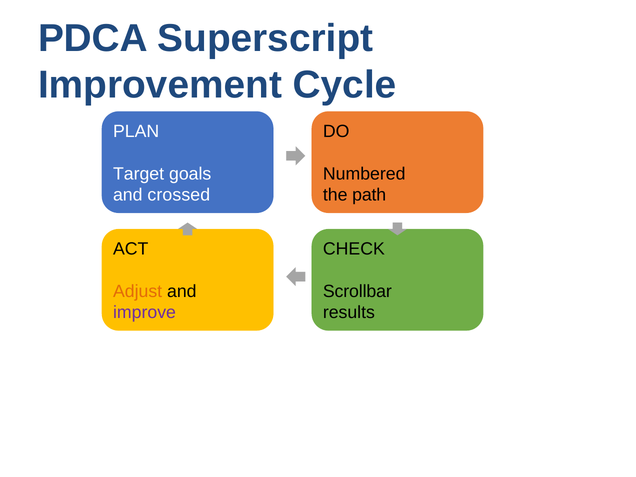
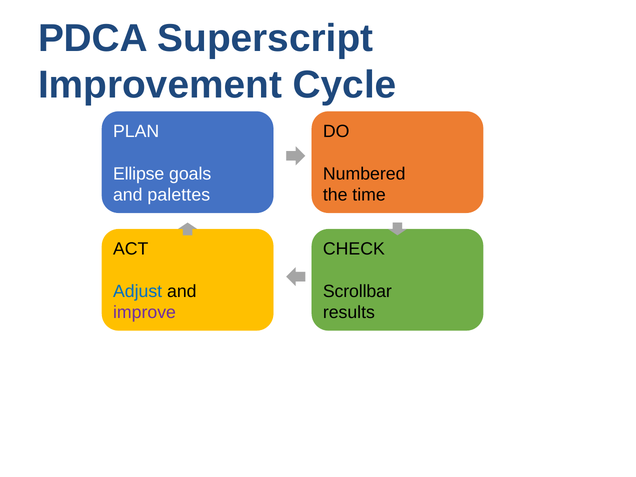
Target: Target -> Ellipse (139, 174)
crossed: crossed -> palettes (179, 195)
path: path -> time (369, 195)
Adjust colour: orange -> blue (138, 291)
